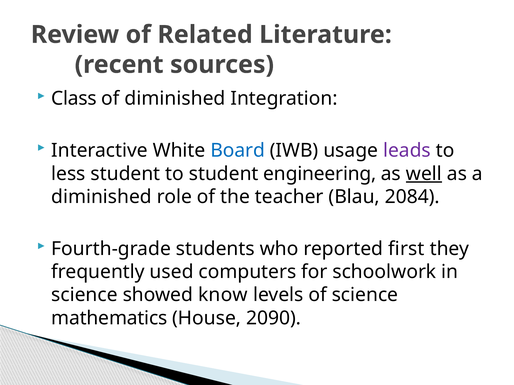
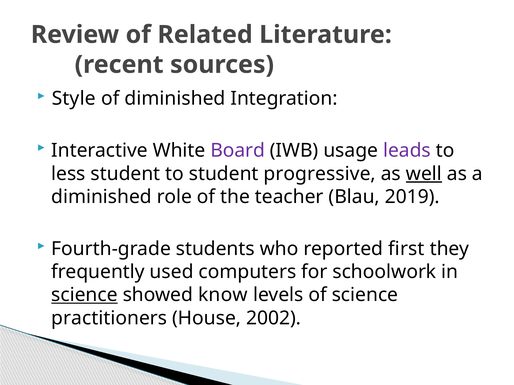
Class: Class -> Style (74, 99)
Board colour: blue -> purple (238, 151)
engineering: engineering -> progressive (320, 174)
2084: 2084 -> 2019 (412, 197)
science underline: none -> present (84, 295)
mathematics: mathematics -> practitioners (109, 318)
2090: 2090 -> 2002 (274, 318)
